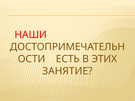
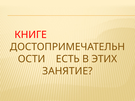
НАШИ: НАШИ -> КНИГЕ (31, 35)
